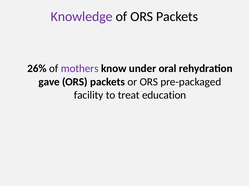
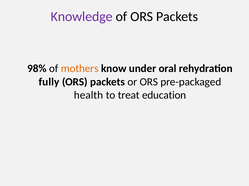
26%: 26% -> 98% (37, 69)
mothers colour: purple -> orange (80, 69)
gave: gave -> fully (49, 82)
facility: facility -> health (89, 95)
